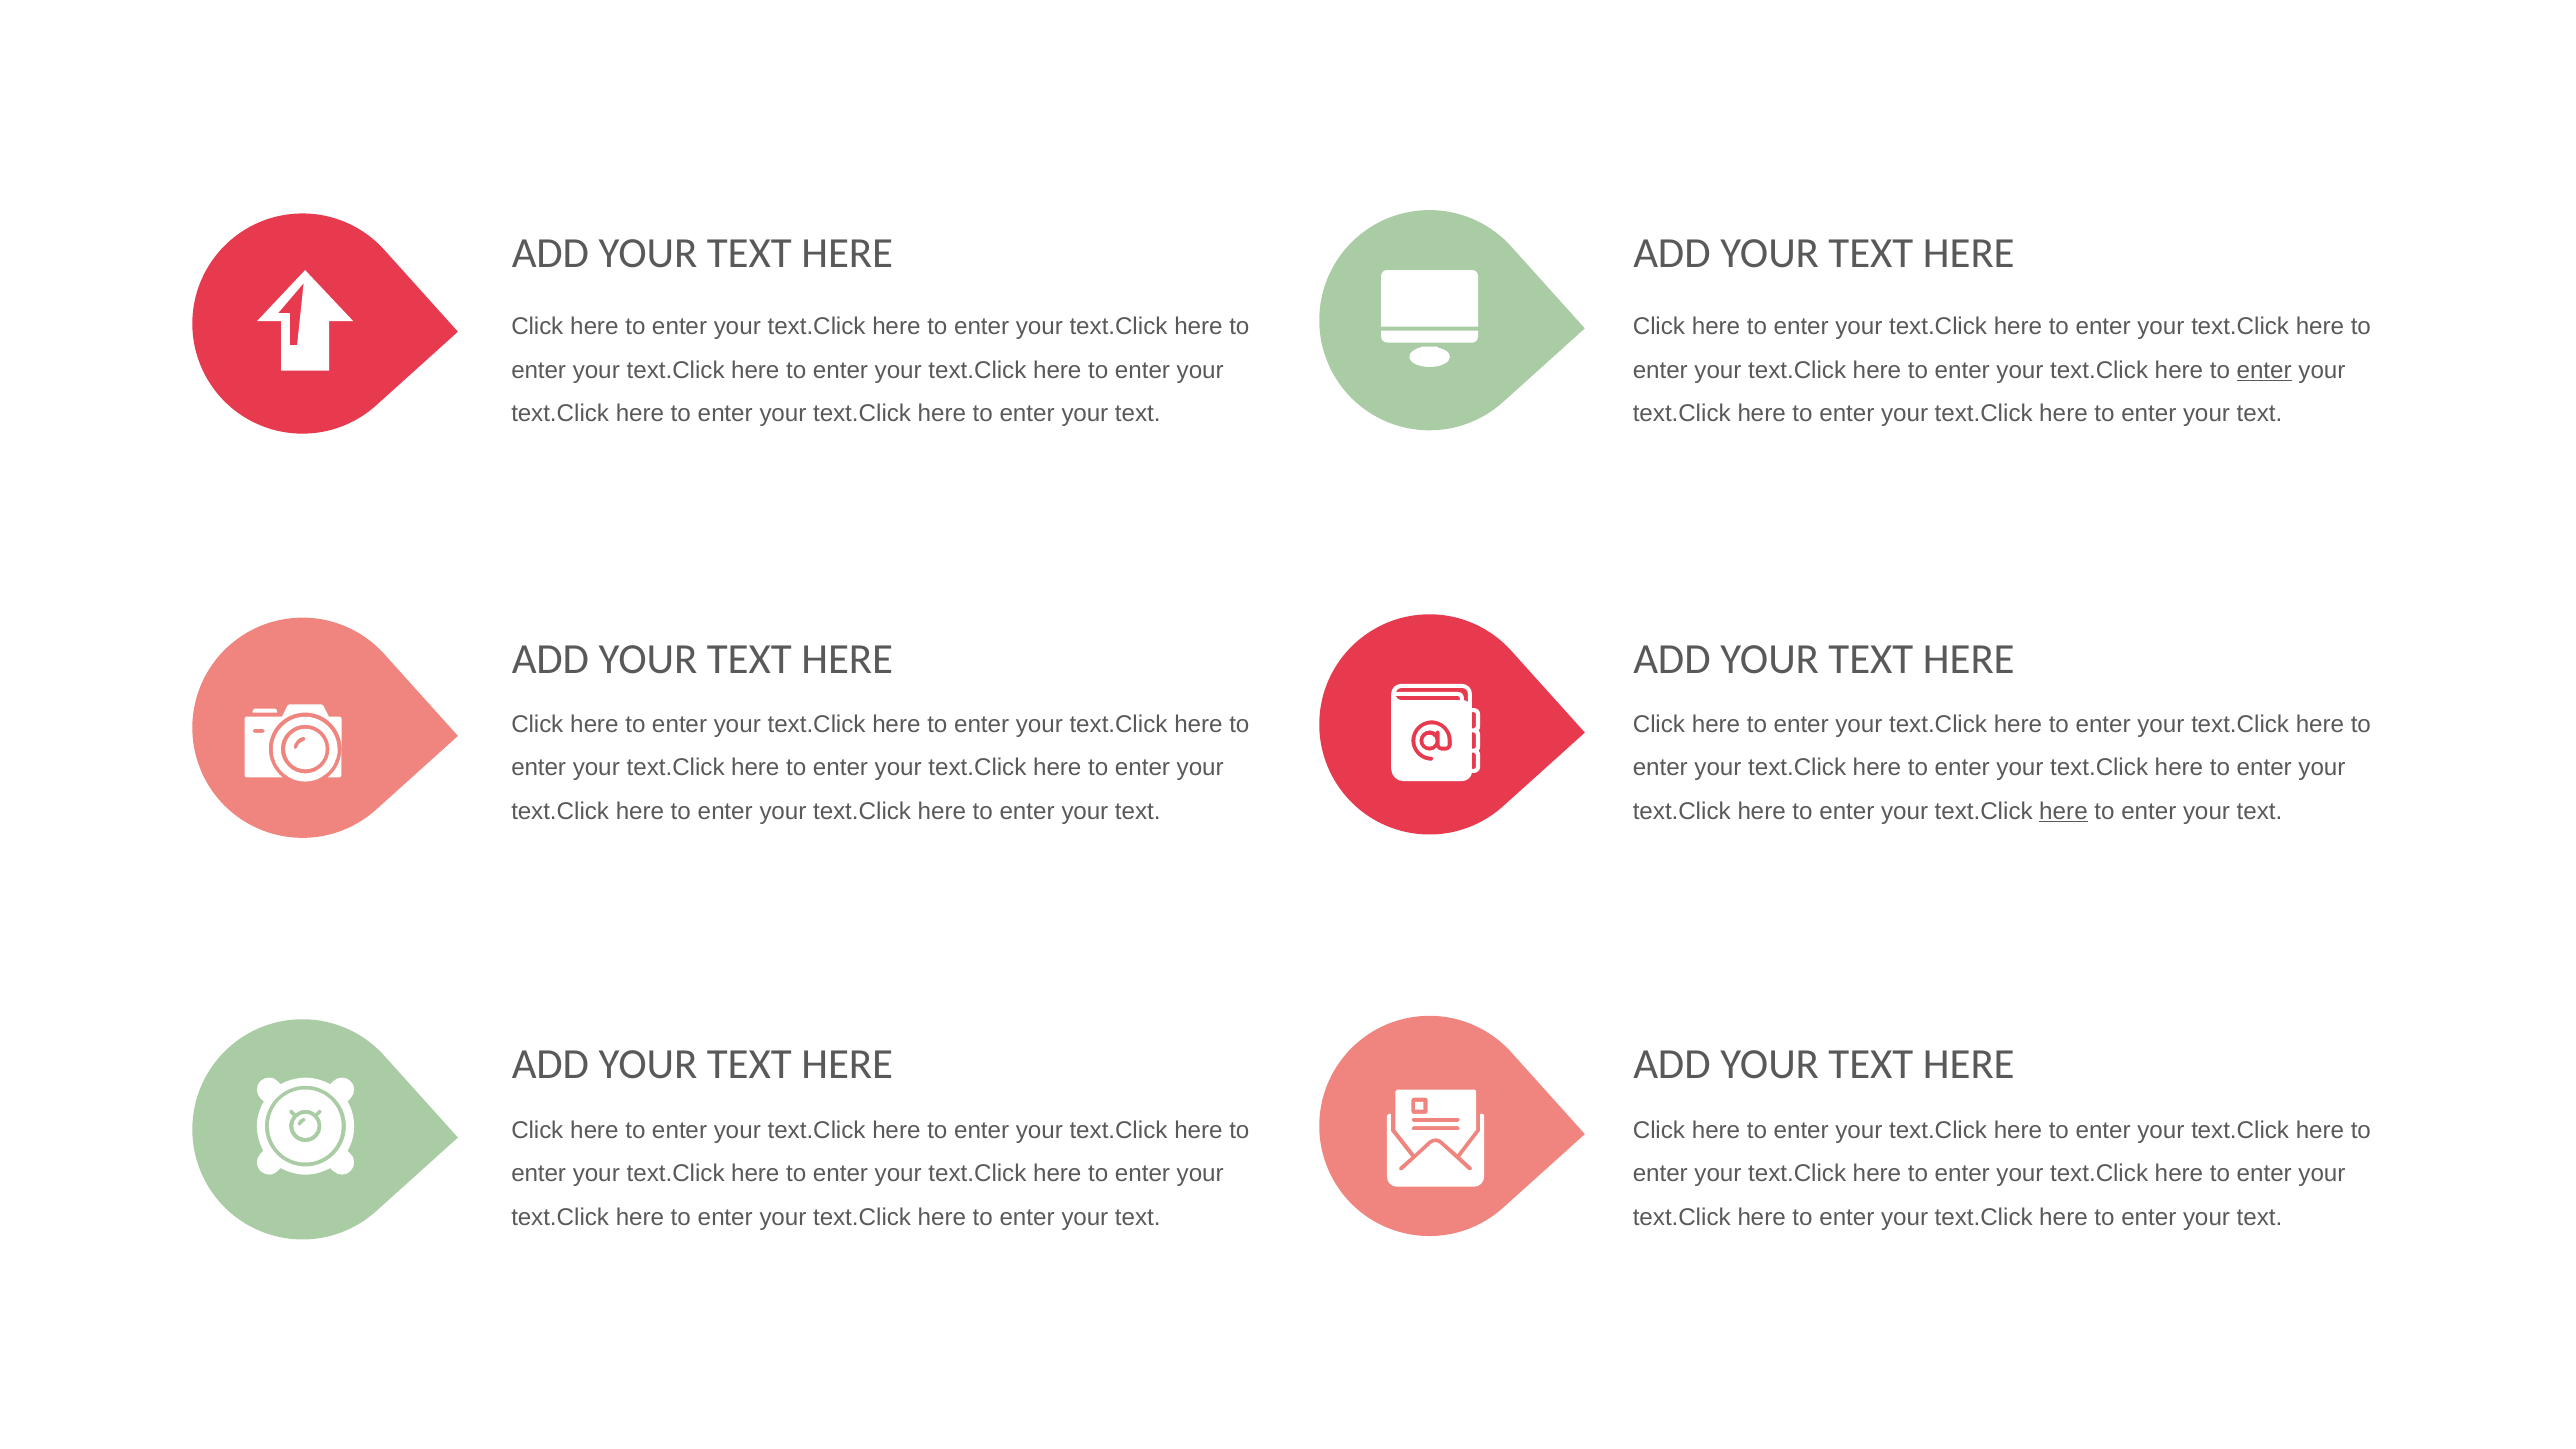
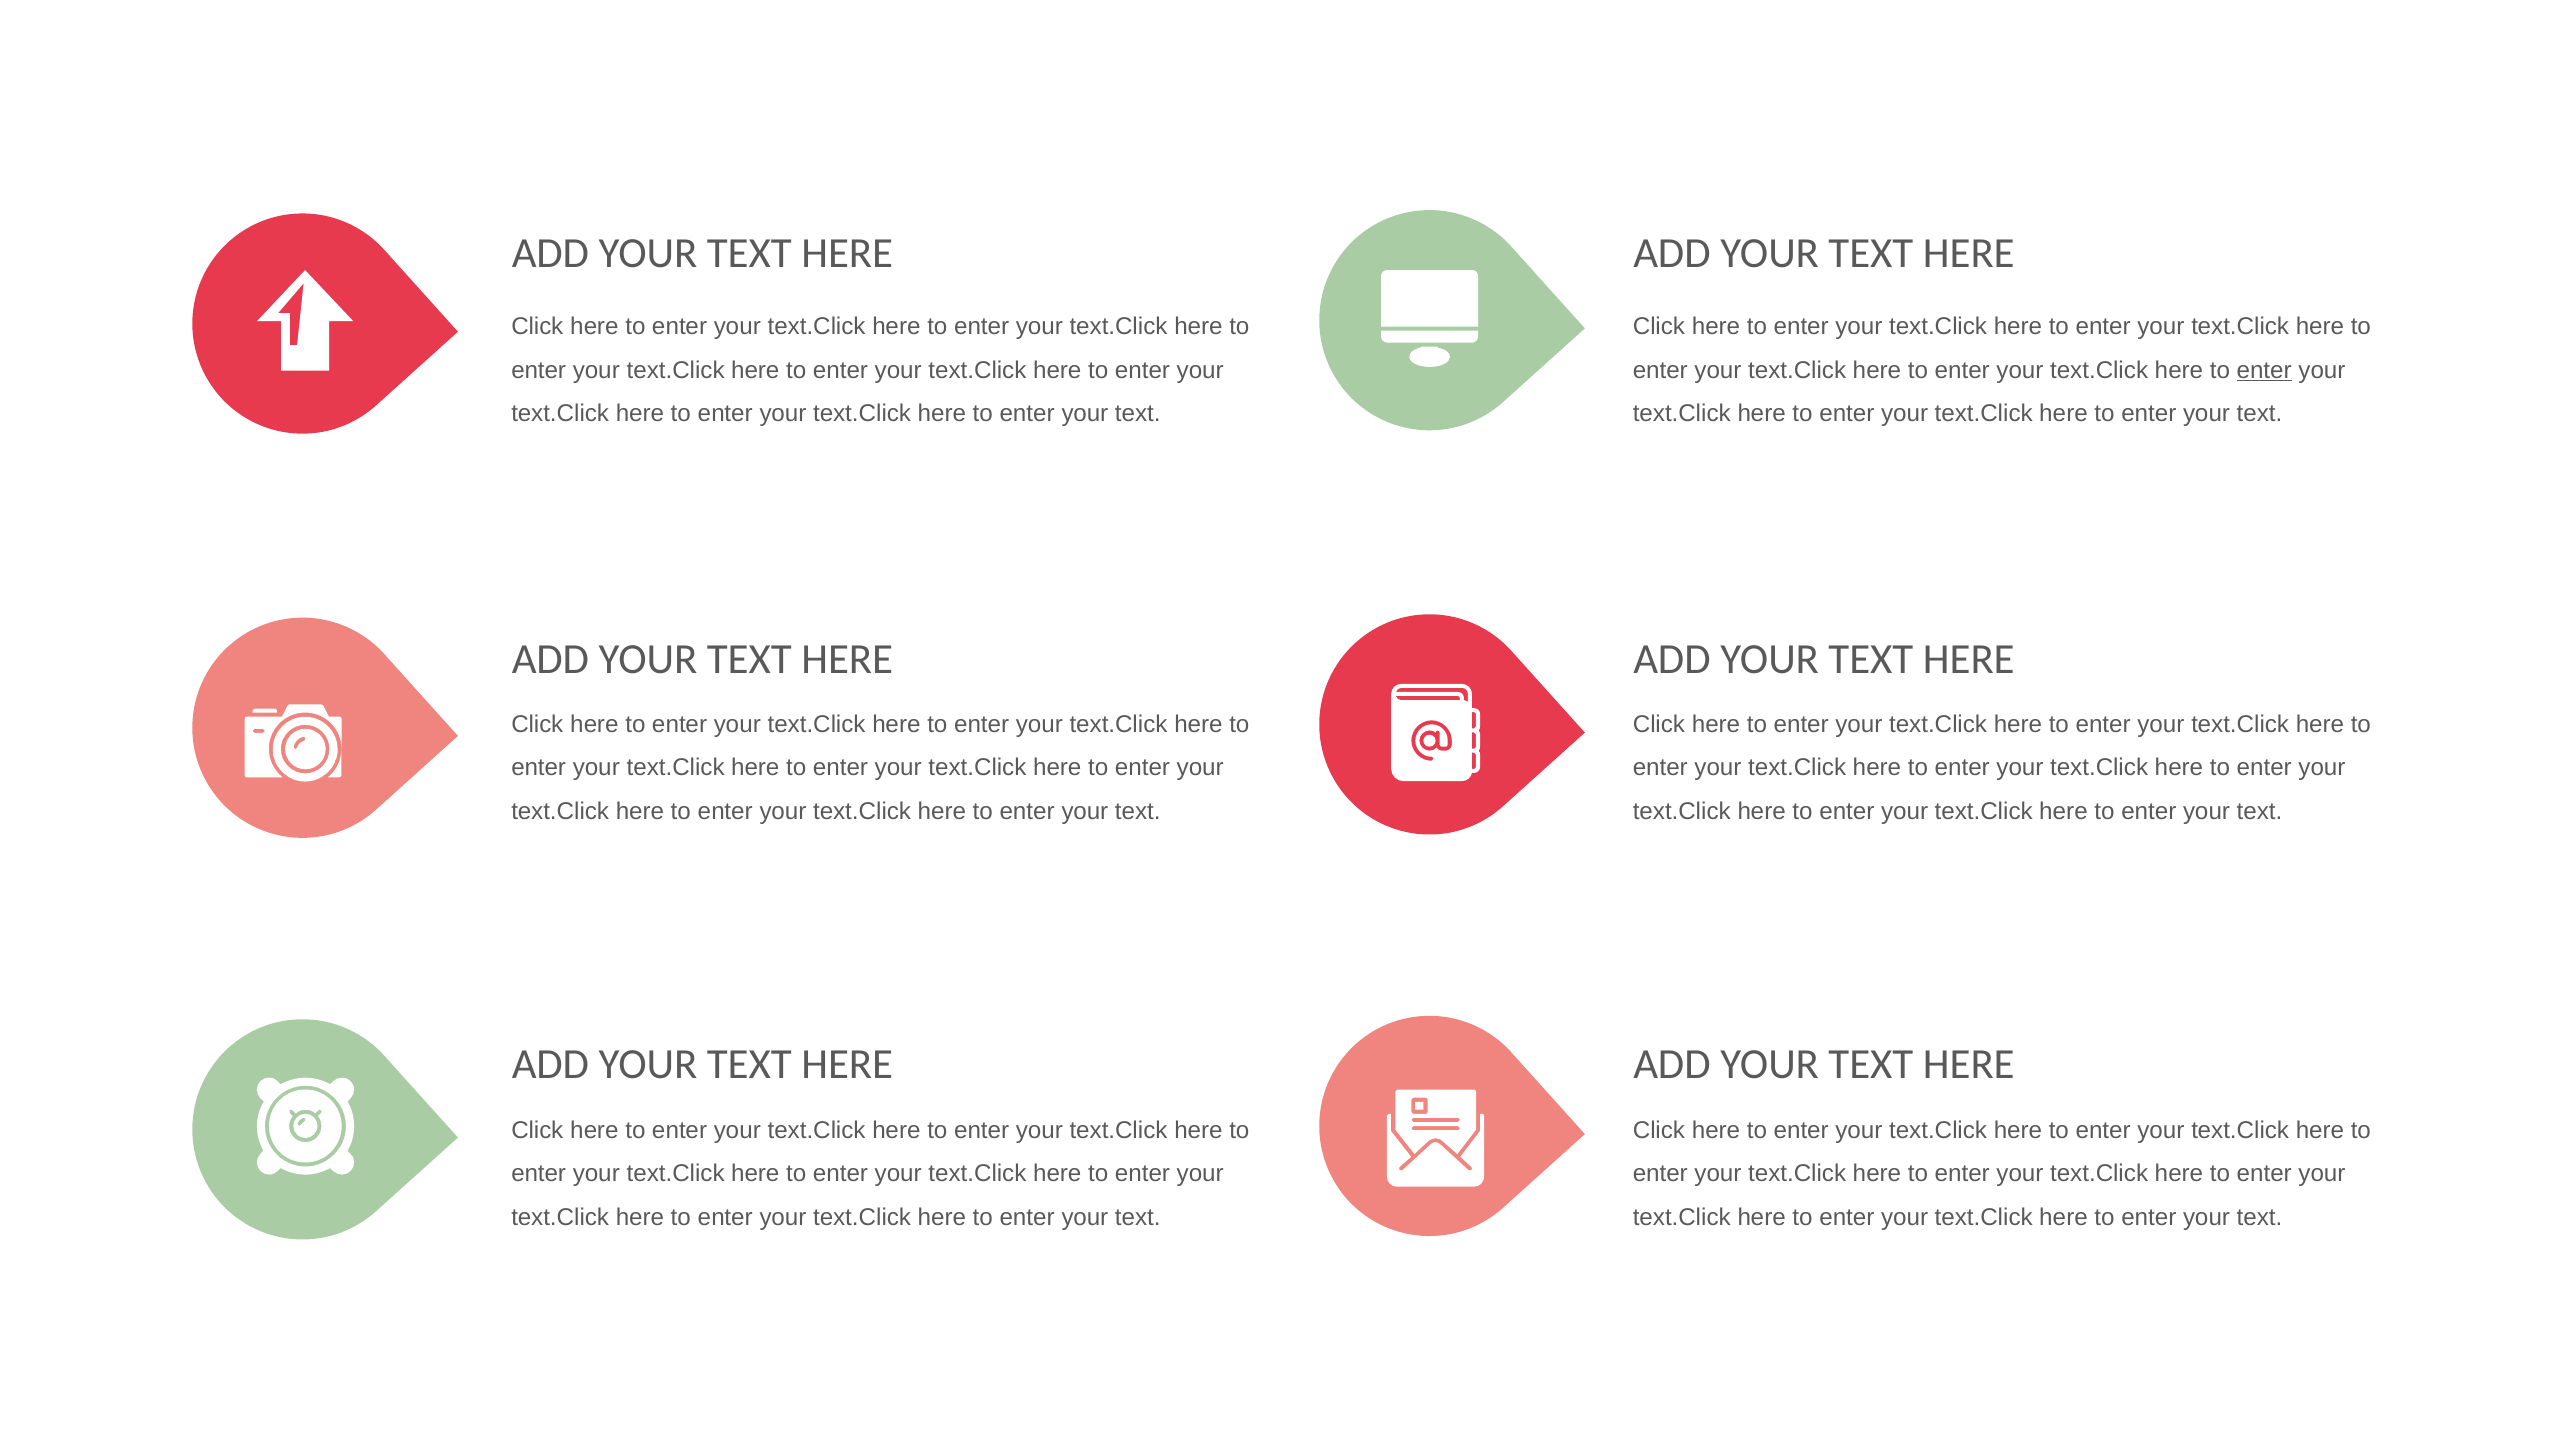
here underline: present -> none (2063, 811)
